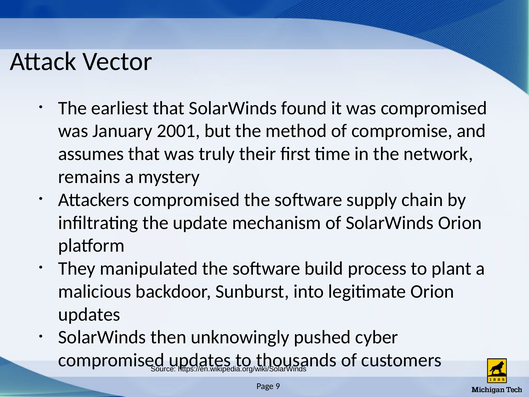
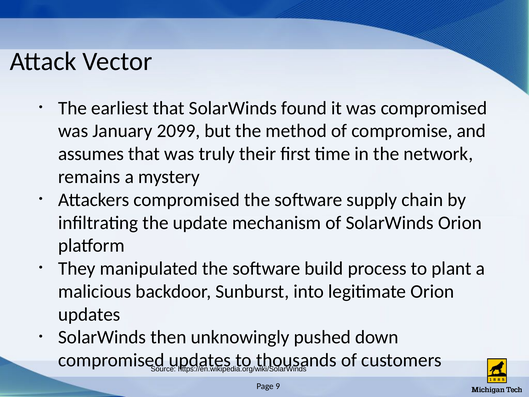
2001: 2001 -> 2099 (178, 131)
cyber: cyber -> down (377, 337)
